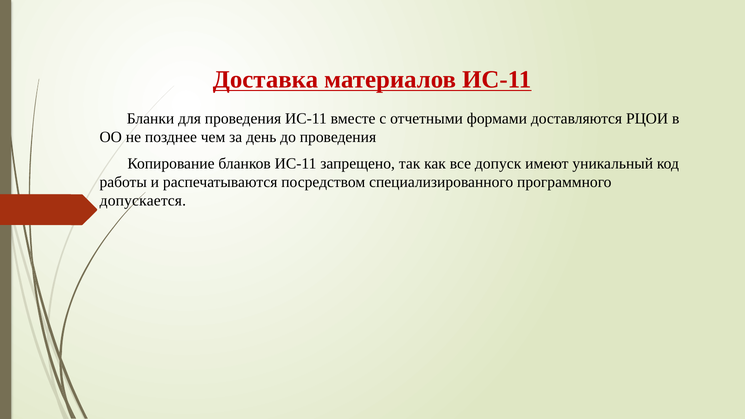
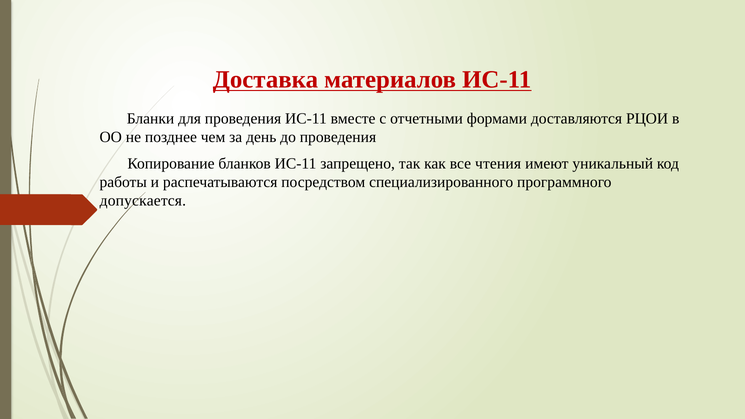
допуск: допуск -> чтения (498, 163)
